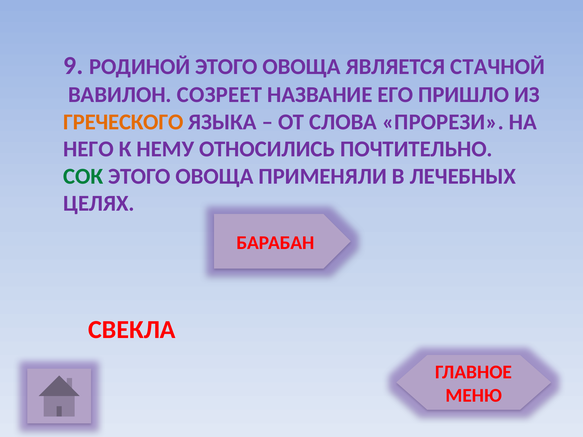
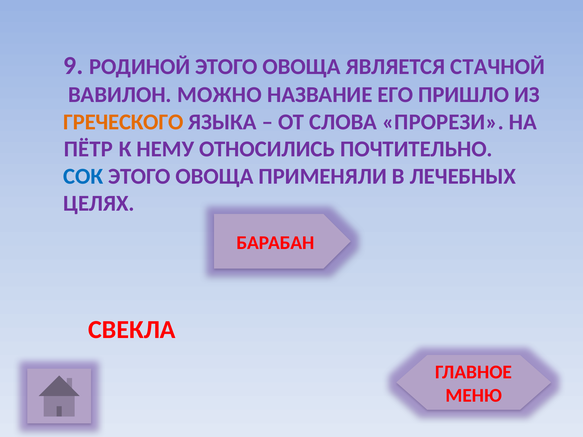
СОЗРЕЕТ: СОЗРЕЕТ -> МОЖНО (219, 95)
НЕГО: НЕГО -> ПЁТР (88, 149)
СОК colour: green -> blue (83, 176)
